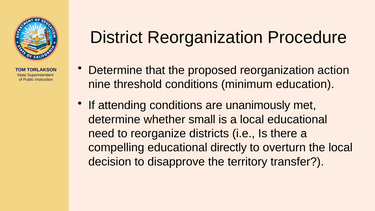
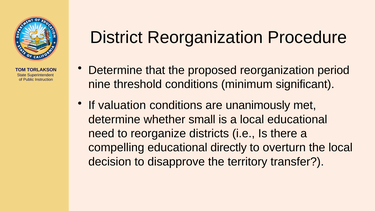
action: action -> period (333, 70)
education: education -> significant (305, 84)
attending: attending -> valuation (122, 105)
